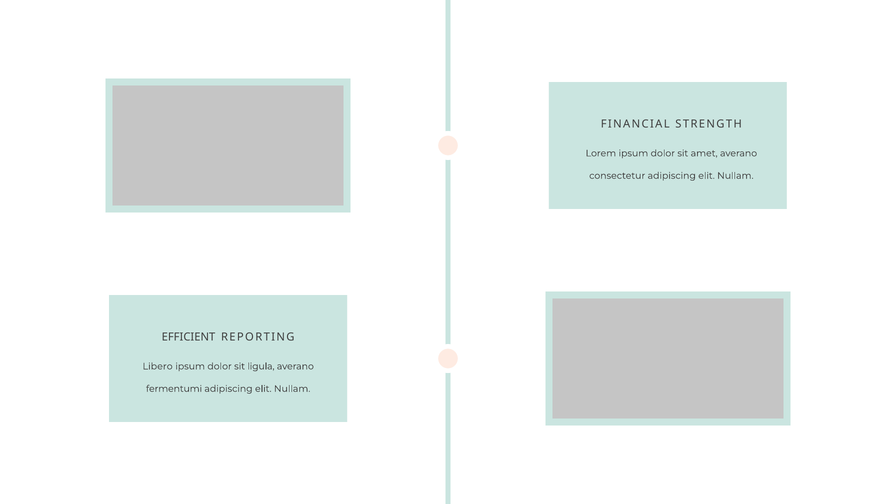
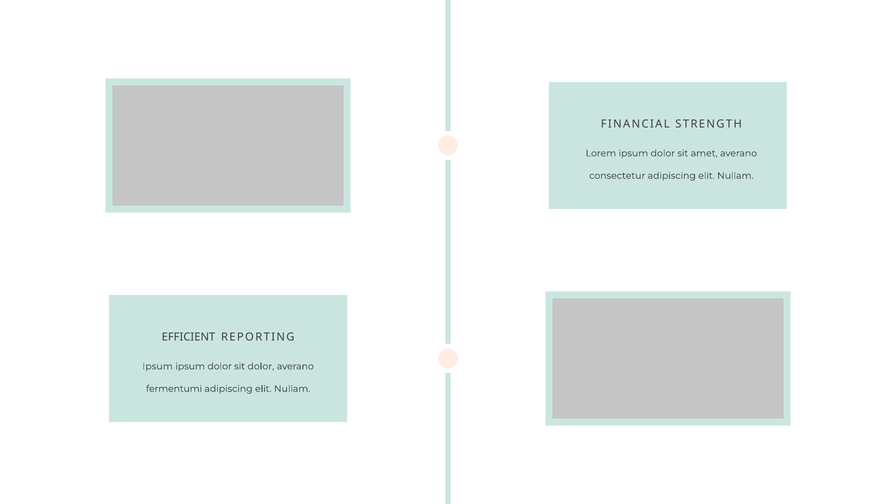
Libero: Libero -> Ipsum (158, 366)
sit ligula: ligula -> dolor (261, 366)
